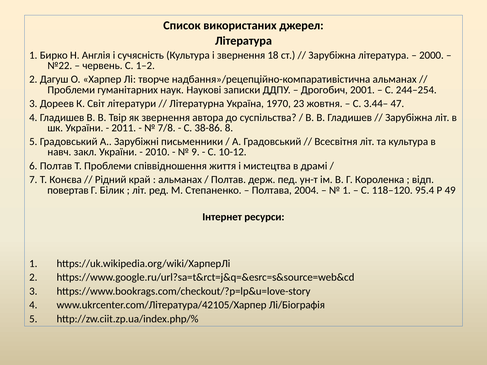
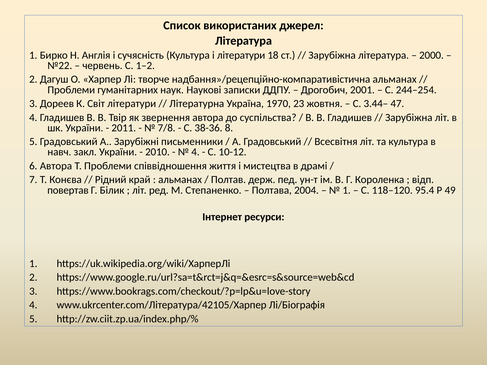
і звернення: звернення -> літератури (241, 55)
38-86: 38-86 -> 38-36 (208, 128)
9: 9 -> 4 (195, 152)
6 Полтав: Полтав -> Автора (56, 166)
